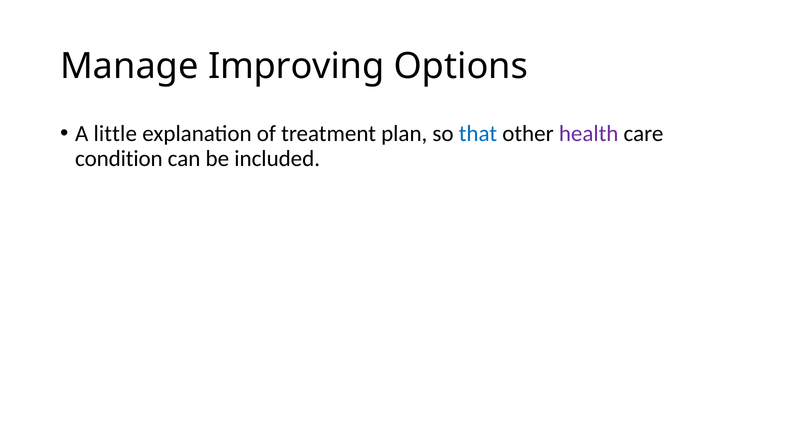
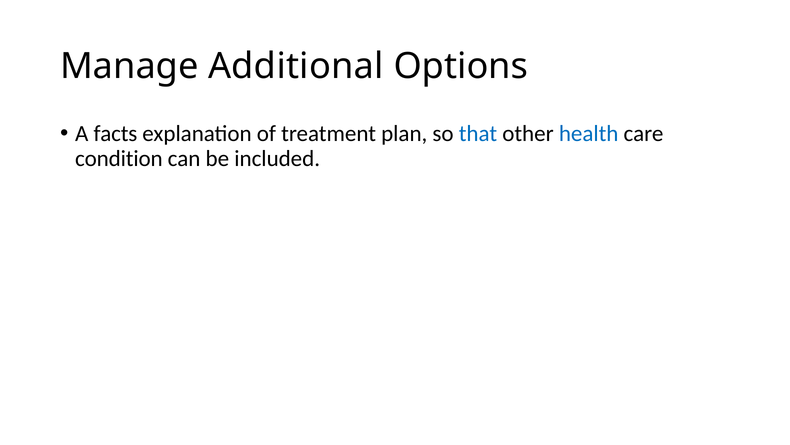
Improving: Improving -> Additional (296, 66)
little: little -> facts (115, 134)
health colour: purple -> blue (589, 134)
